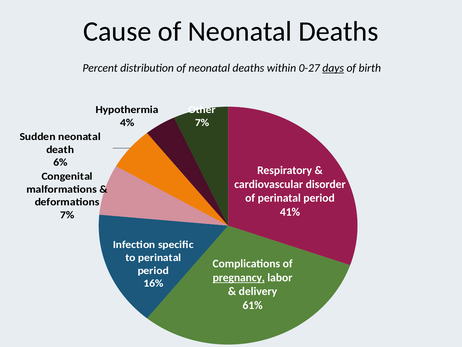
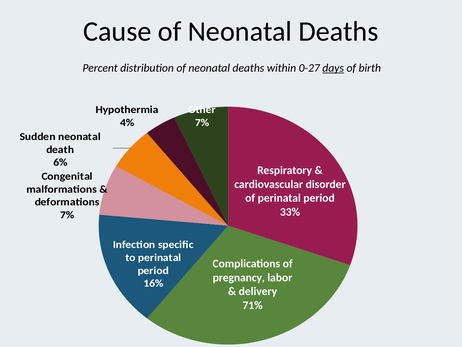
41%: 41% -> 33% (290, 212)
pregnancy underline: present -> none (239, 277)
61%: 61% -> 71% (253, 305)
